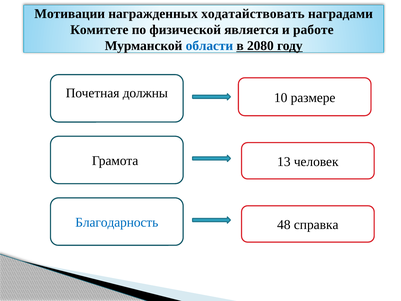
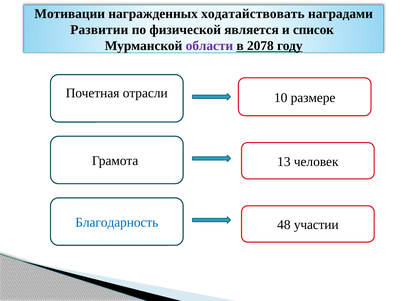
Комитете: Комитете -> Развитии (99, 30)
работе: работе -> список (313, 30)
области colour: blue -> purple (209, 46)
2080: 2080 -> 2078 (260, 46)
должны: должны -> отрасли (145, 93)
справка: справка -> участии (316, 225)
